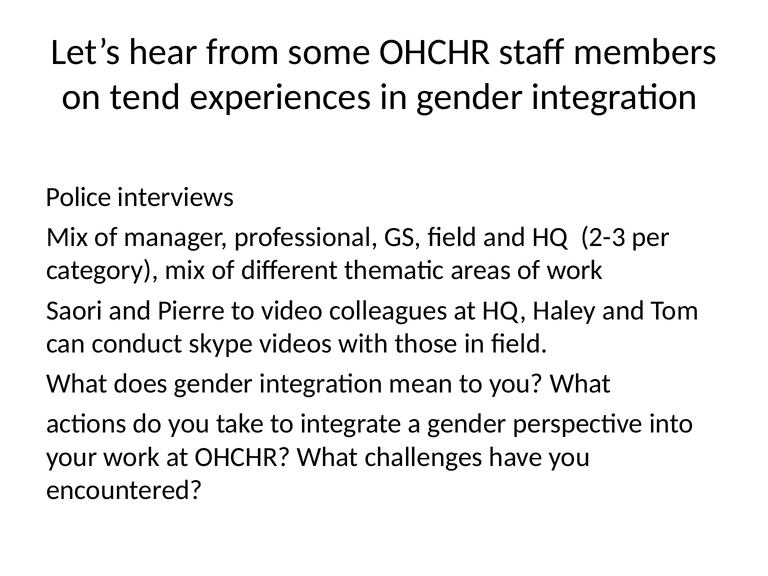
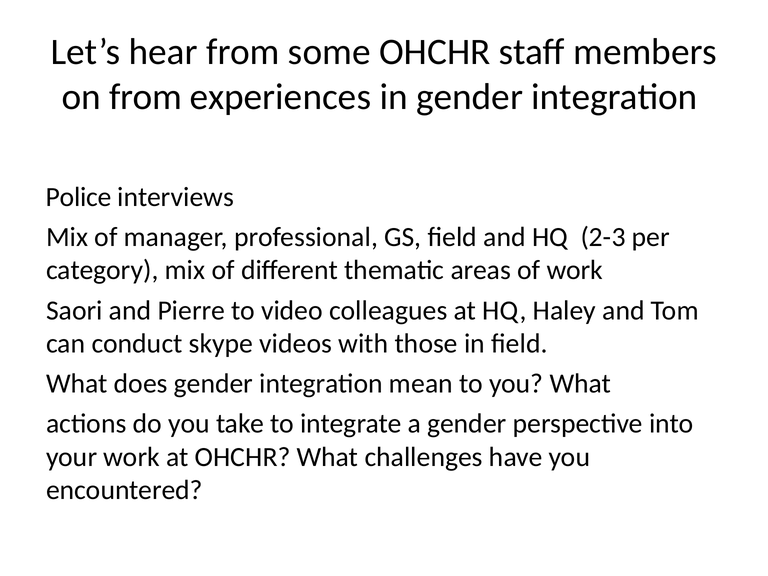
on tend: tend -> from (146, 97)
